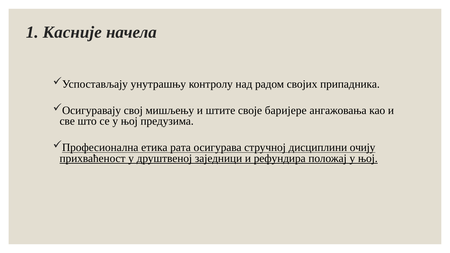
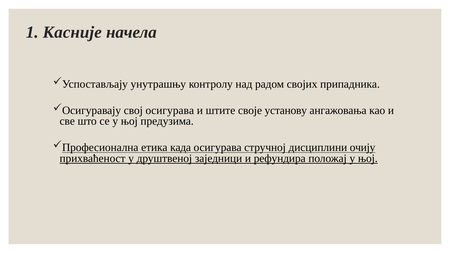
свој мишљењу: мишљењу -> осигурава (170, 111)
баријере: баријере -> установу (286, 111)
рата: рата -> када (181, 148)
